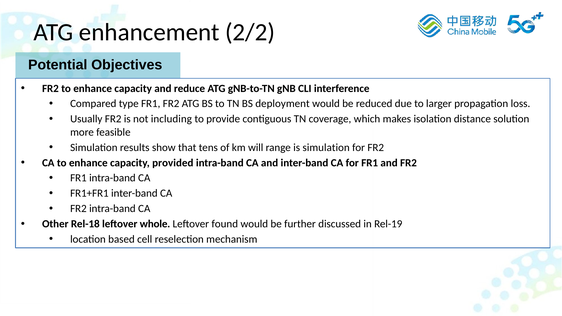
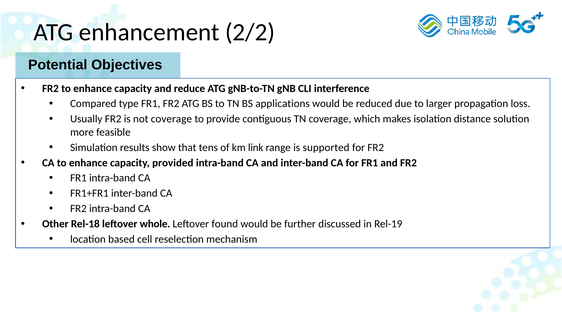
deployment: deployment -> applications (283, 104)
not including: including -> coverage (171, 119)
will: will -> link (256, 148)
is simulation: simulation -> supported (326, 148)
